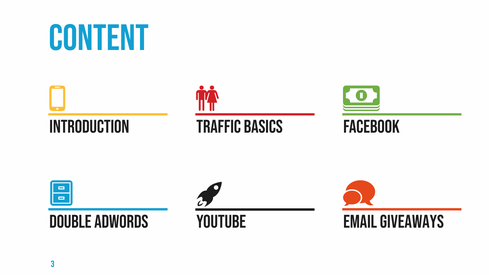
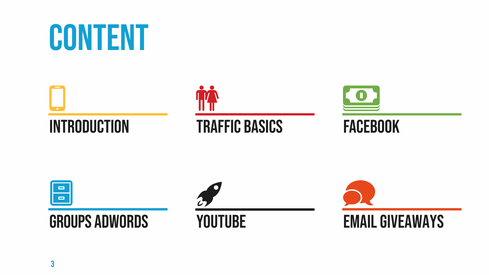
Double: Double -> Groups (70, 222)
